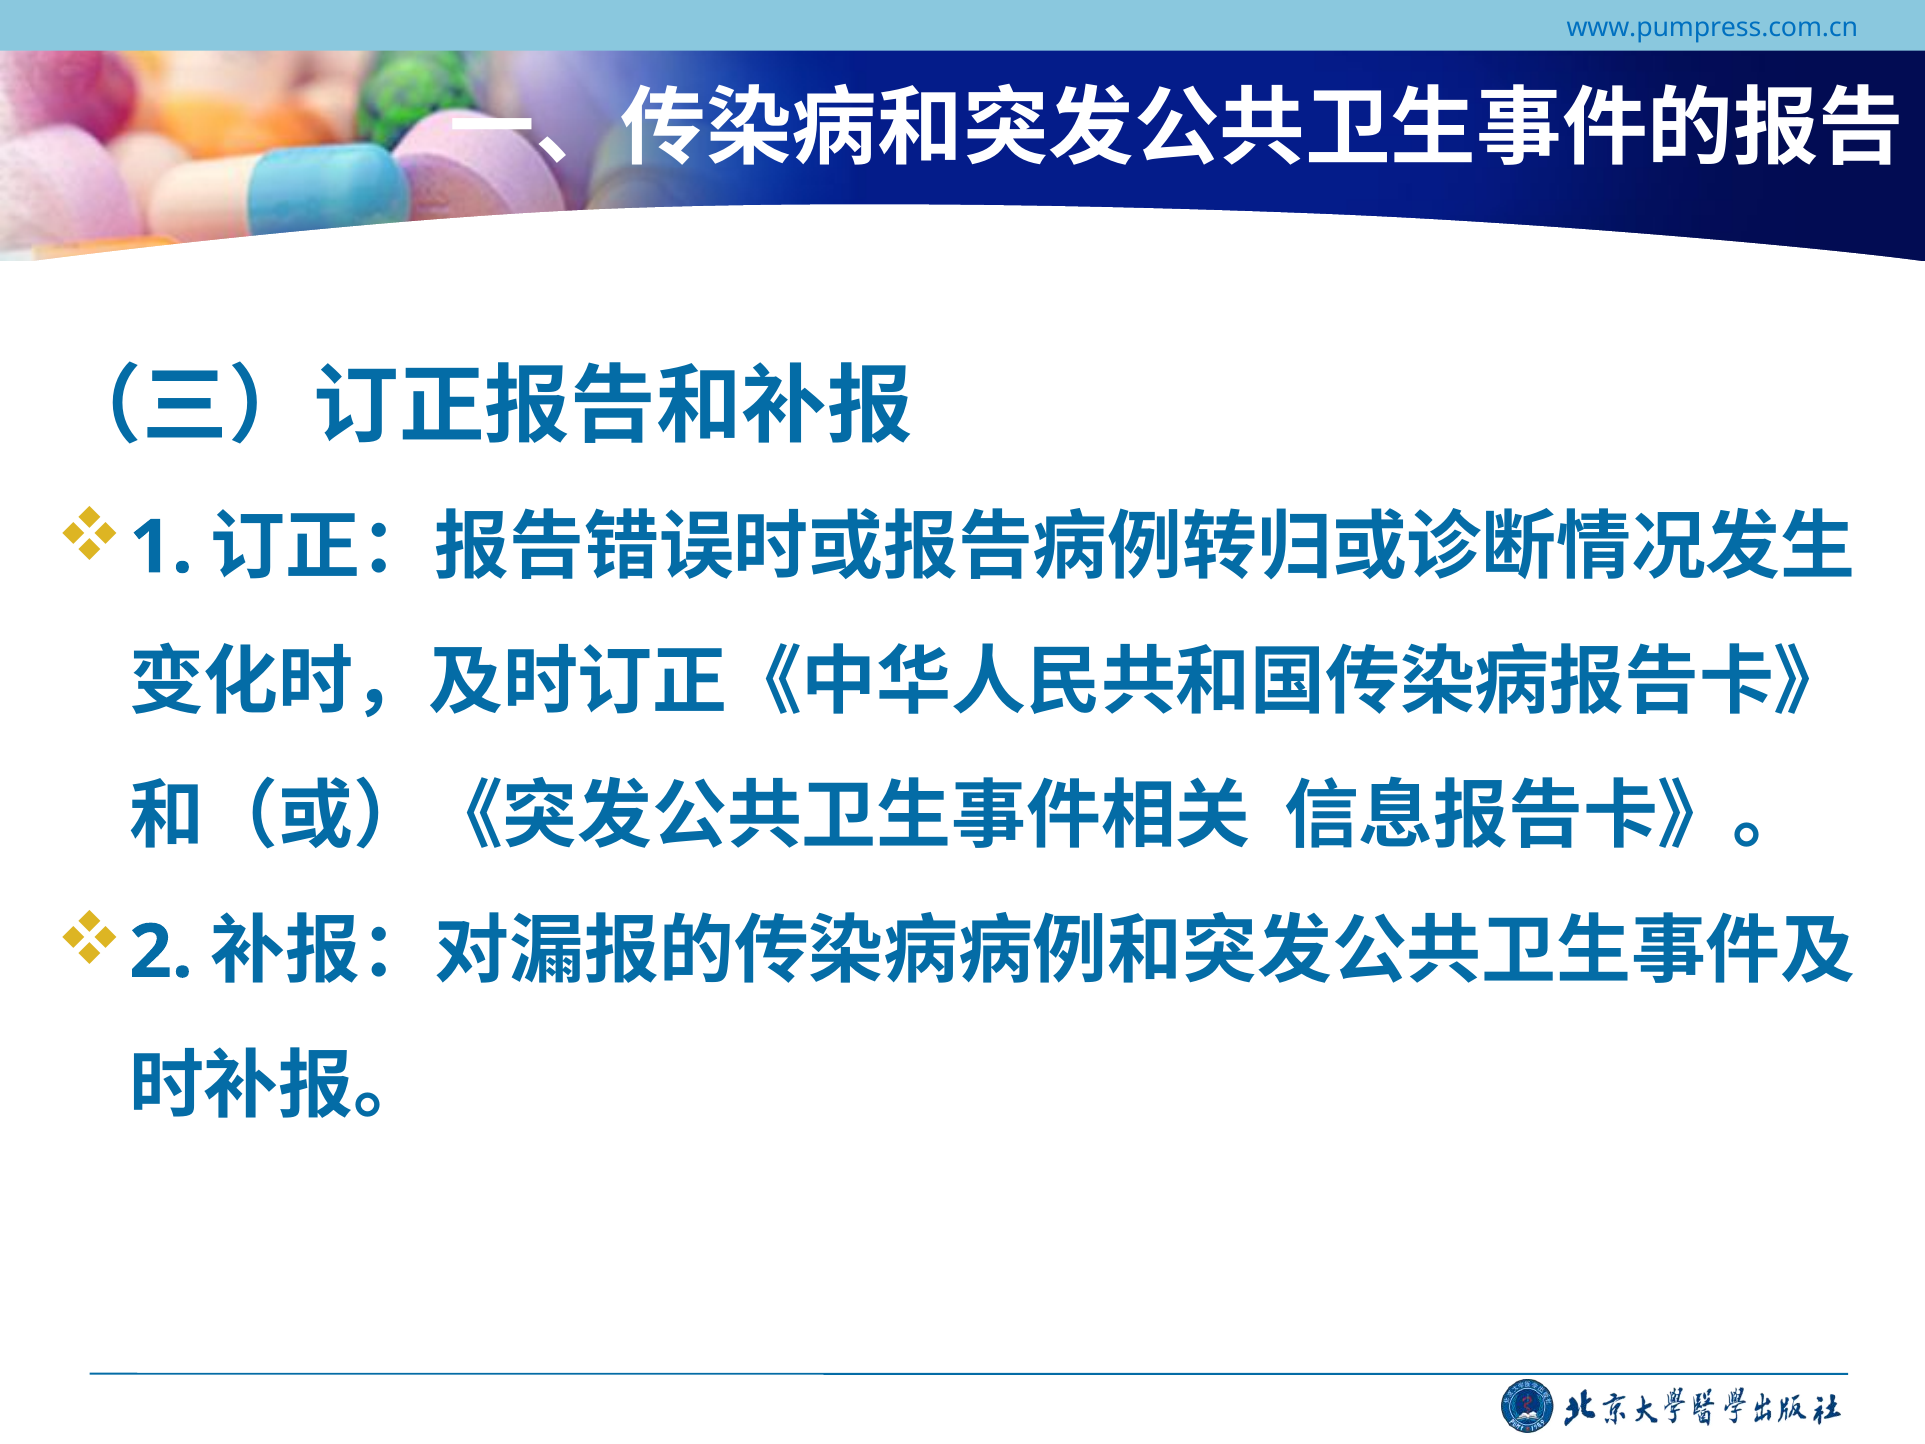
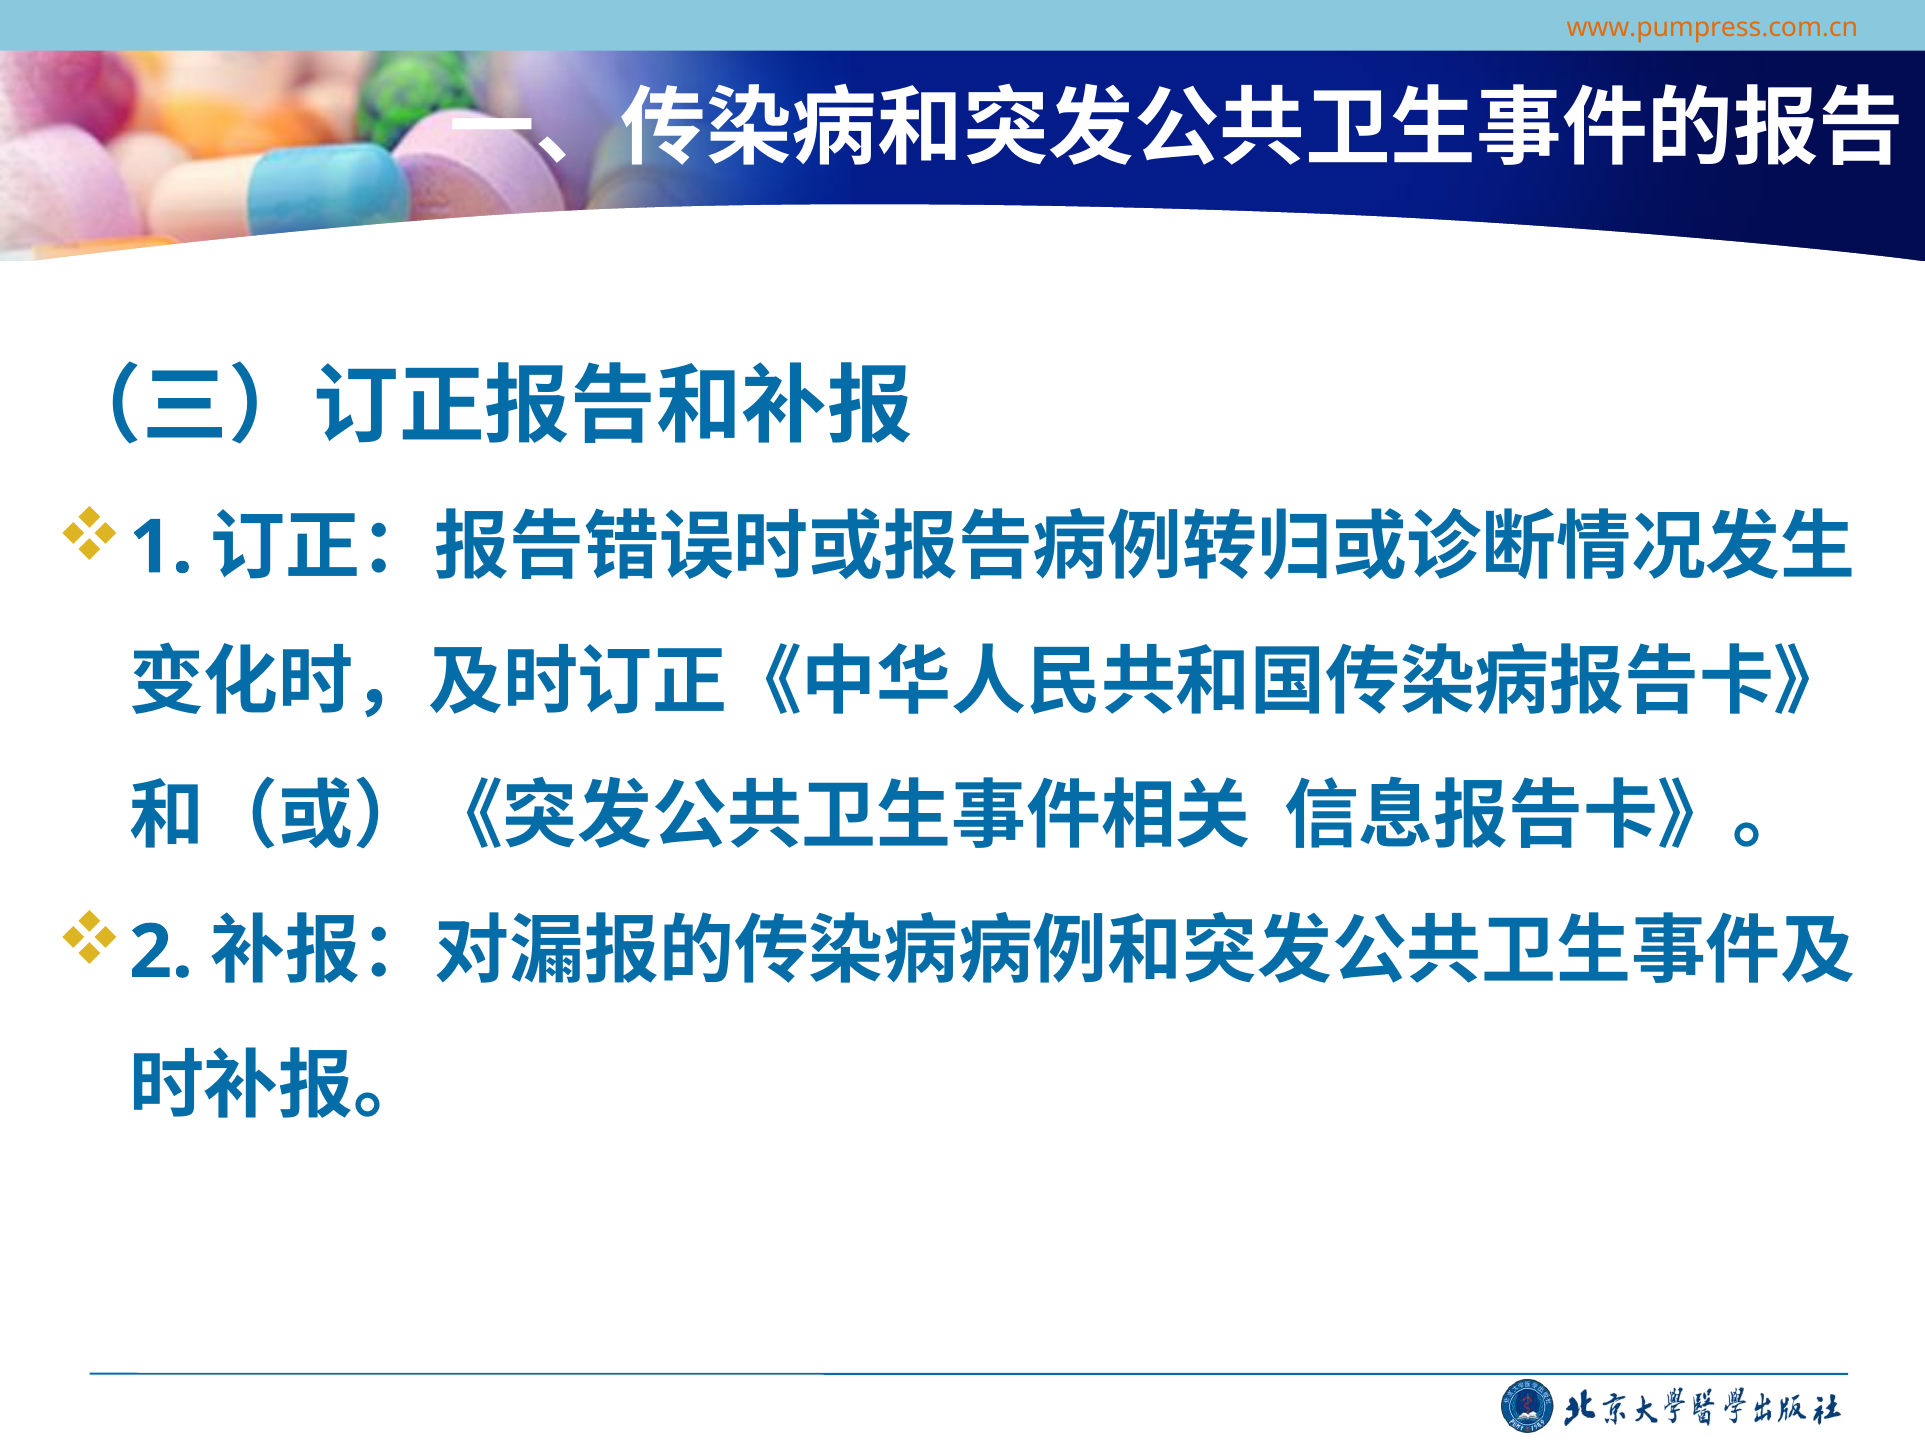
www.pumpress.com.cn colour: blue -> orange (1712, 28)
